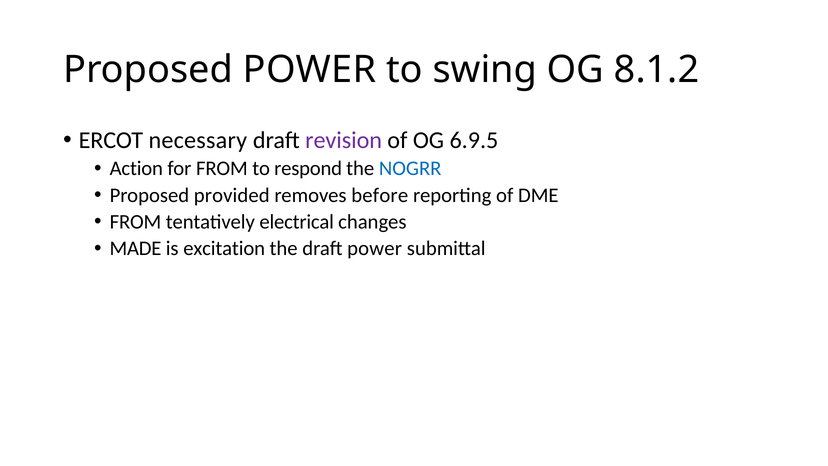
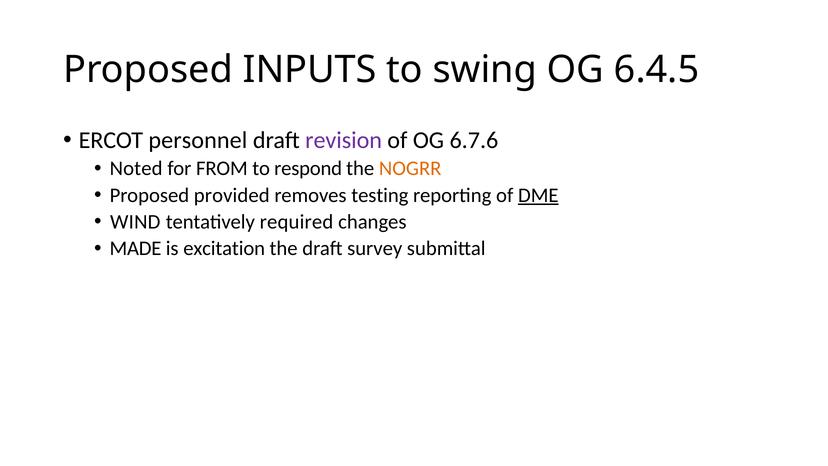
Proposed POWER: POWER -> INPUTS (310, 70)
8.1.2: 8.1.2 -> 6.4.5 (657, 70)
necessary: necessary -> personnel (198, 140)
6.9.5: 6.9.5 -> 6.7.6 (474, 140)
Action: Action -> Noted (136, 169)
NOGRR colour: blue -> orange (410, 169)
before: before -> testing (380, 195)
DME underline: none -> present (538, 195)
FROM: FROM -> WIND (135, 222)
electrical: electrical -> required (296, 222)
draft power: power -> survey (375, 248)
